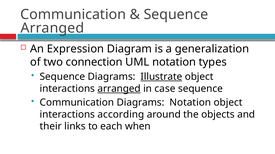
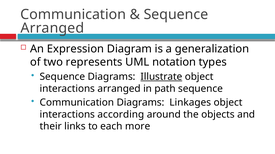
connection: connection -> represents (94, 62)
arranged underline: present -> none (119, 89)
case: case -> path (165, 89)
Diagrams Notation: Notation -> Linkages (190, 103)
when: when -> more (138, 127)
